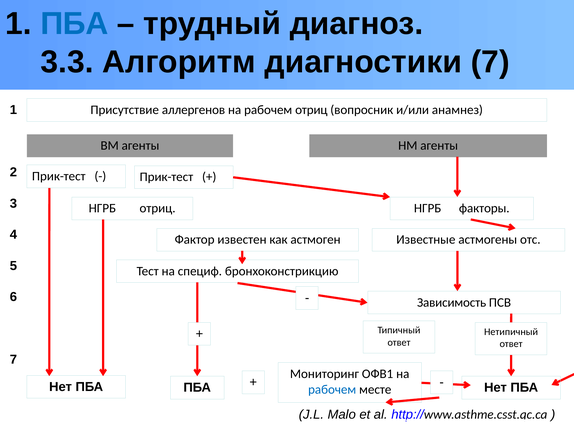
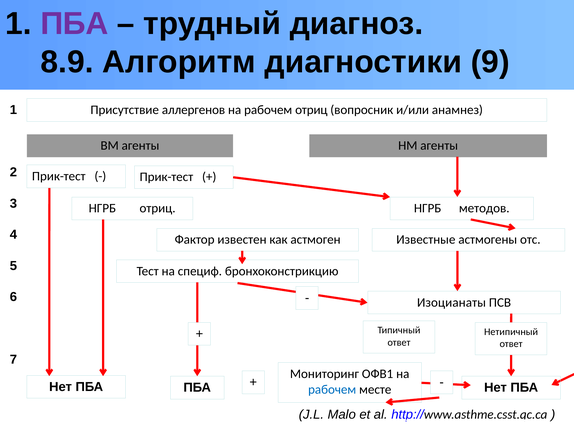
ПБА colour: blue -> purple (74, 24)
3.3: 3.3 -> 8.9 (67, 62)
диагностики 7: 7 -> 9 (490, 62)
факторы: факторы -> методов (484, 209)
Зависимость: Зависимость -> Изоцианаты (451, 303)
